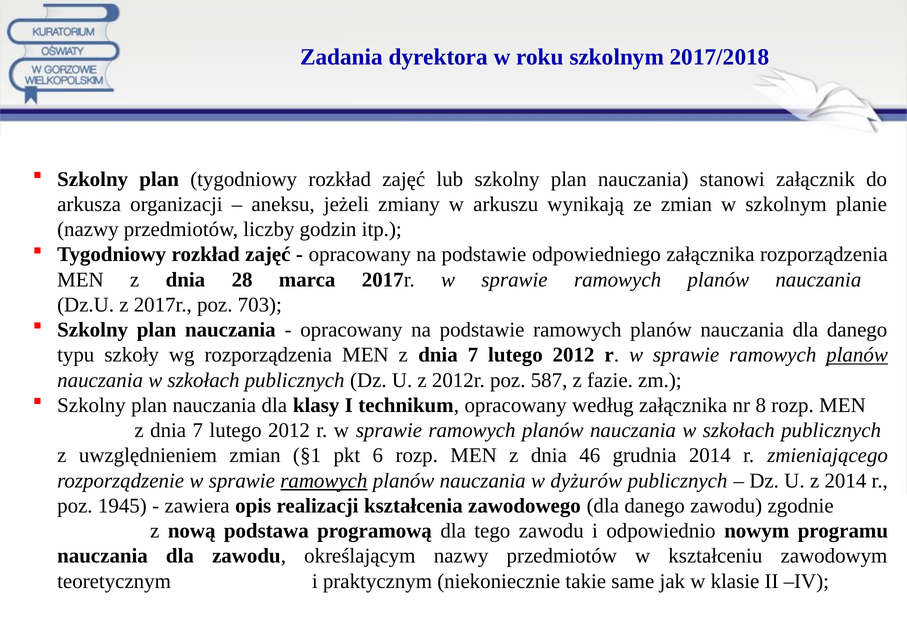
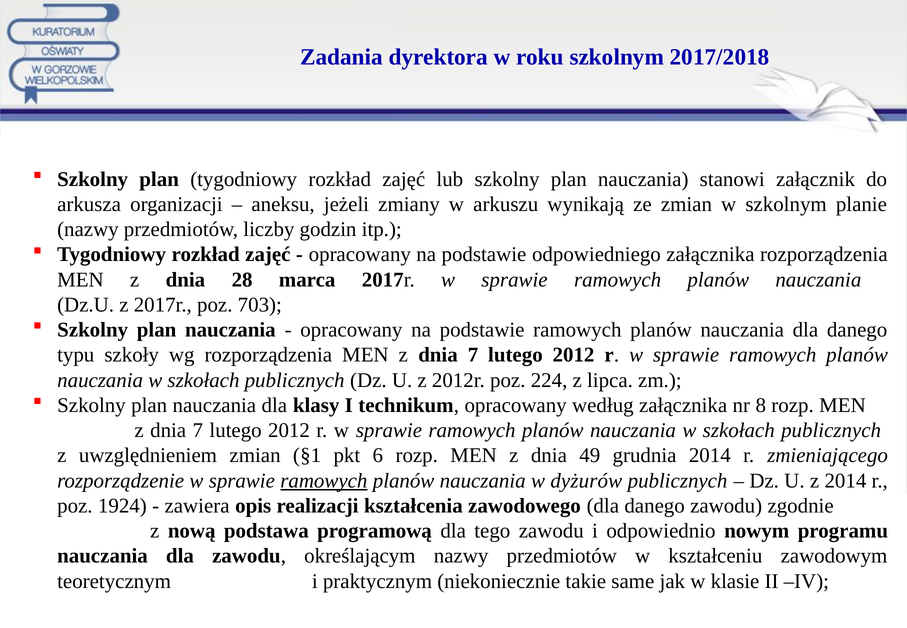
planów underline: present -> none (857, 355)
587: 587 -> 224 (549, 380)
fazie: fazie -> lipca (610, 380)
46: 46 -> 49 (590, 455)
1945: 1945 -> 1924 (122, 506)
